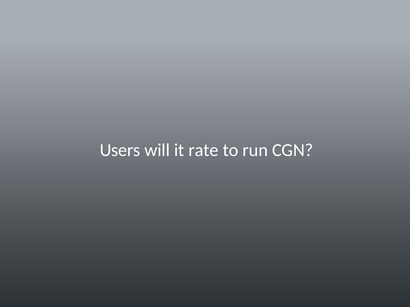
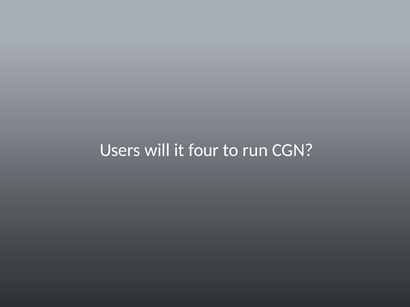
rate: rate -> four (204, 150)
